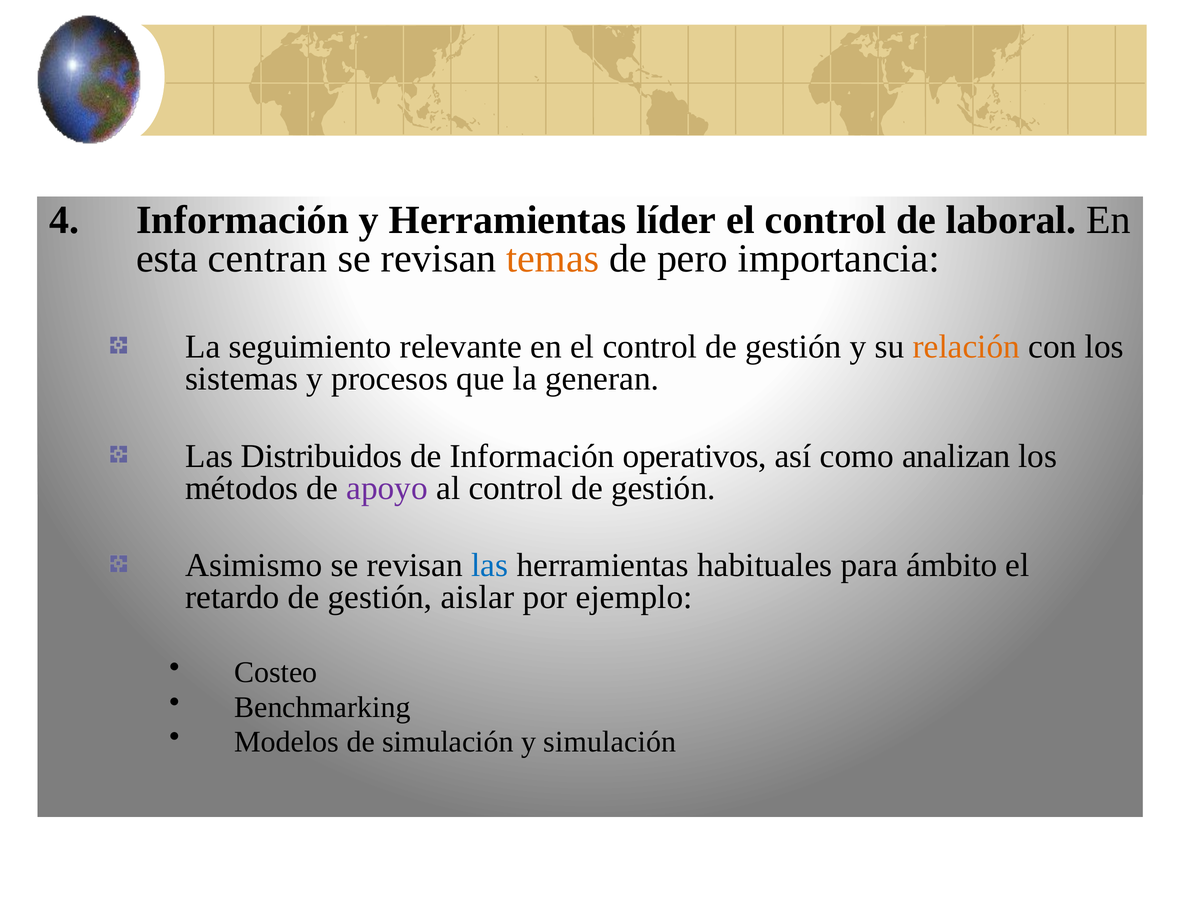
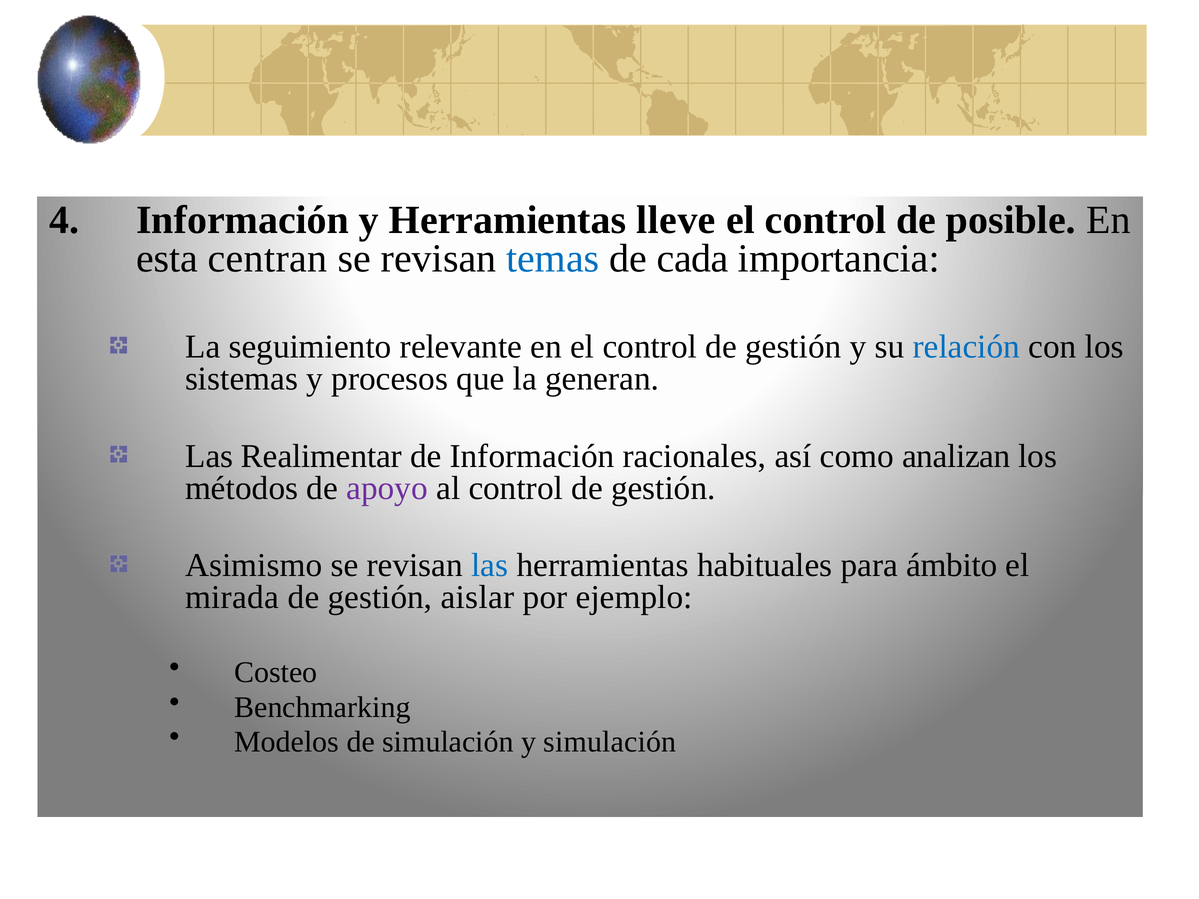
líder: líder -> lleve (676, 220)
laboral: laboral -> posible (1011, 220)
temas colour: orange -> blue (553, 259)
pero: pero -> cada (693, 259)
relación colour: orange -> blue (966, 347)
Distribuidos: Distribuidos -> Realimentar (321, 456)
operativos: operativos -> racionales (695, 456)
retardo: retardo -> mirada (232, 598)
